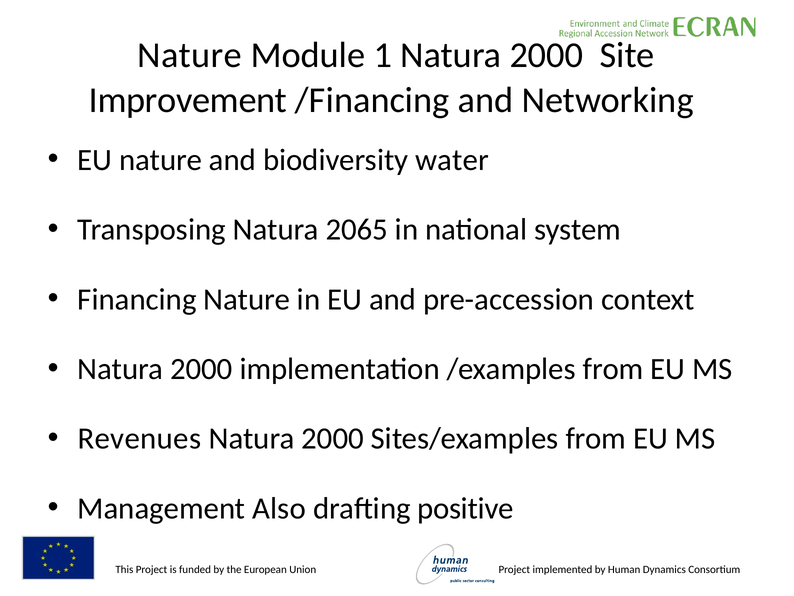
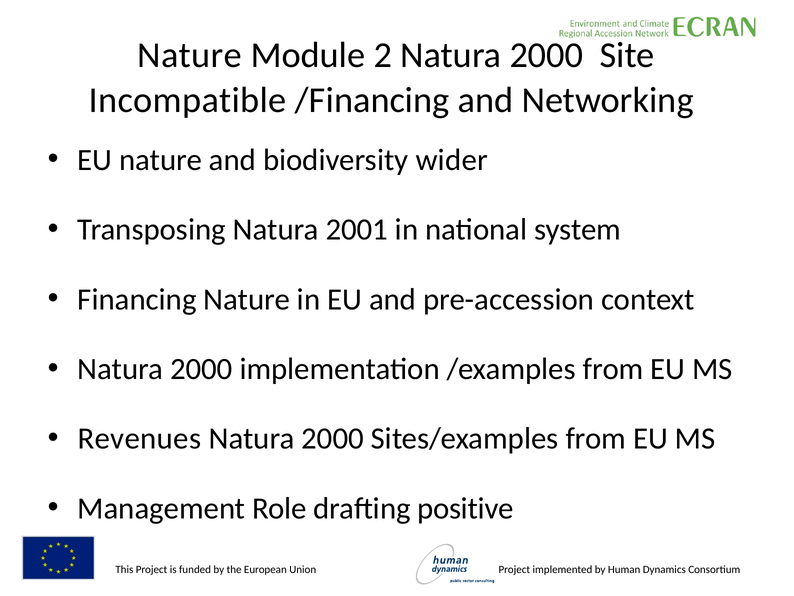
1: 1 -> 2 (383, 55)
Improvement: Improvement -> Incompatible (188, 100)
water: water -> wider (452, 160)
2065: 2065 -> 2001 (357, 229)
Also: Also -> Role (279, 508)
